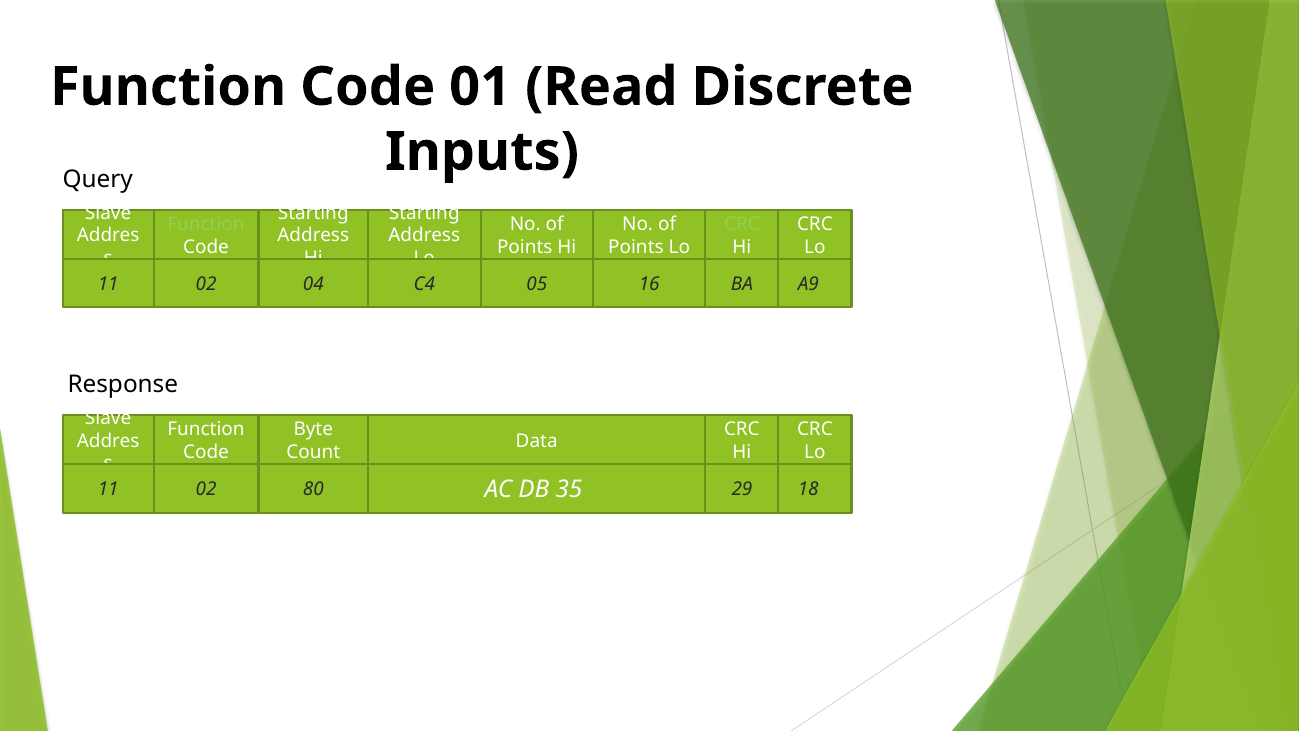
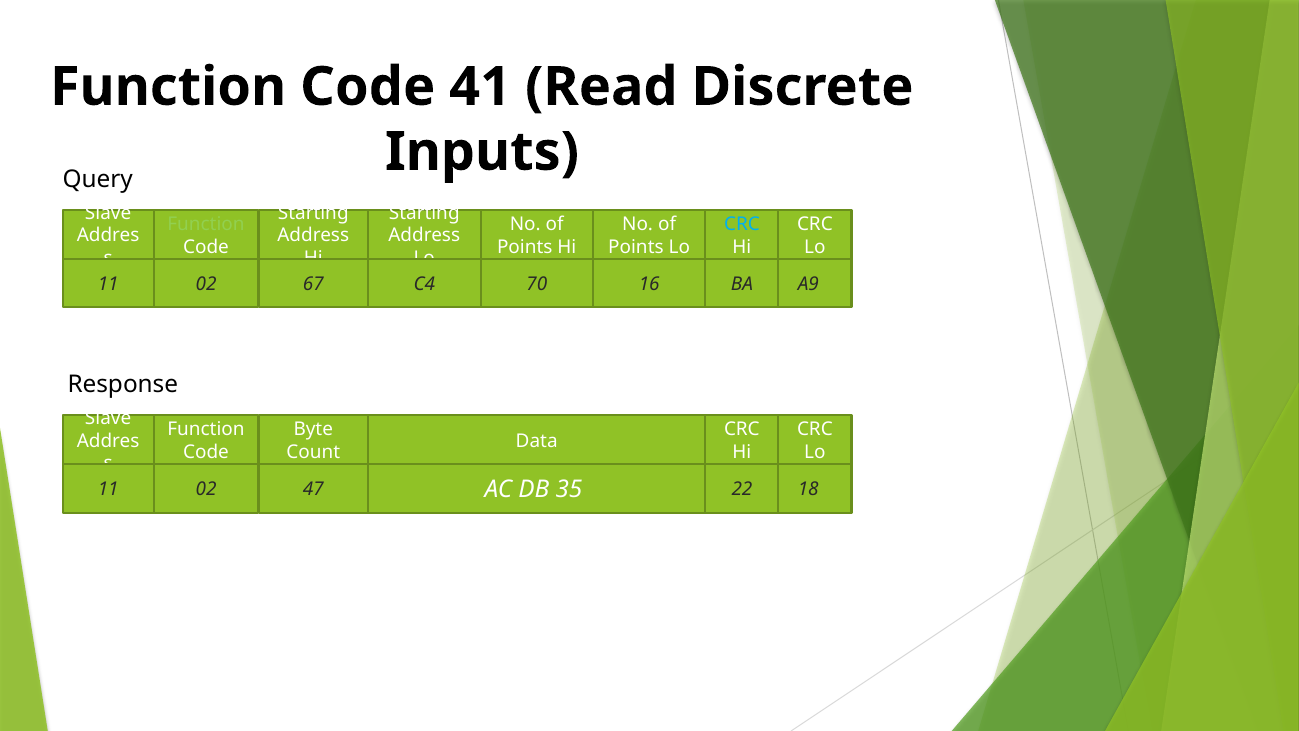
01: 01 -> 41 (480, 87)
CRC colour: light green -> light blue (742, 224)
04: 04 -> 67 (313, 284)
05: 05 -> 70 (537, 284)
80: 80 -> 47 (313, 489)
29: 29 -> 22 (742, 489)
